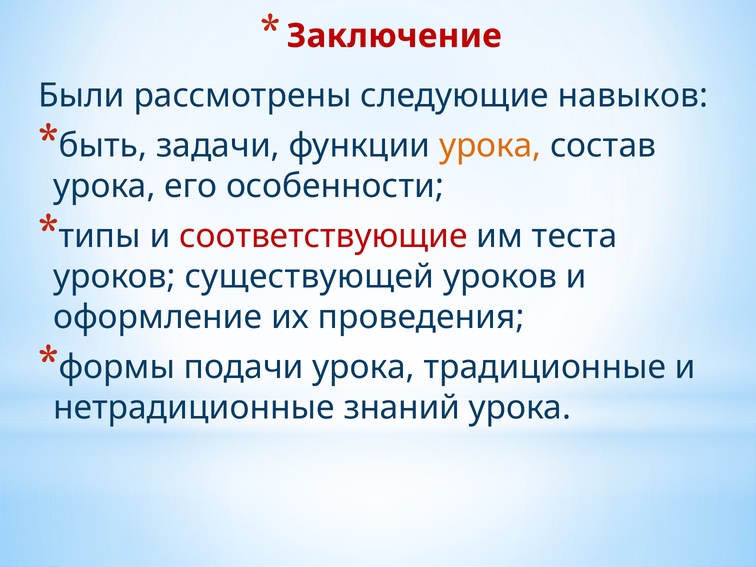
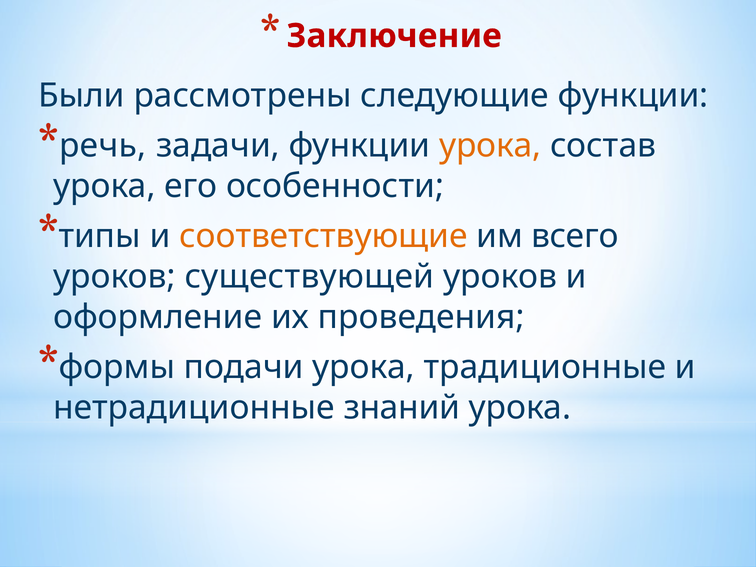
следующие навыков: навыков -> функции (633, 95)
быть: быть -> речь (103, 146)
соответствующие colour: red -> orange (324, 236)
теста: теста -> всего (575, 236)
